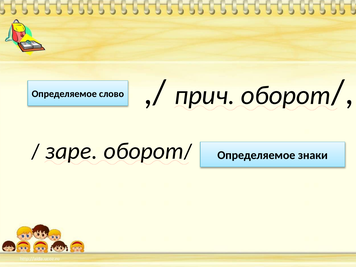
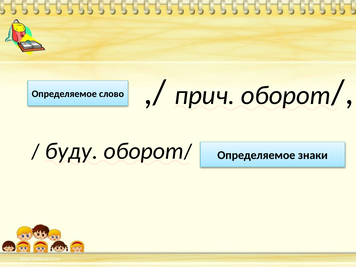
заре: заре -> буду (71, 151)
